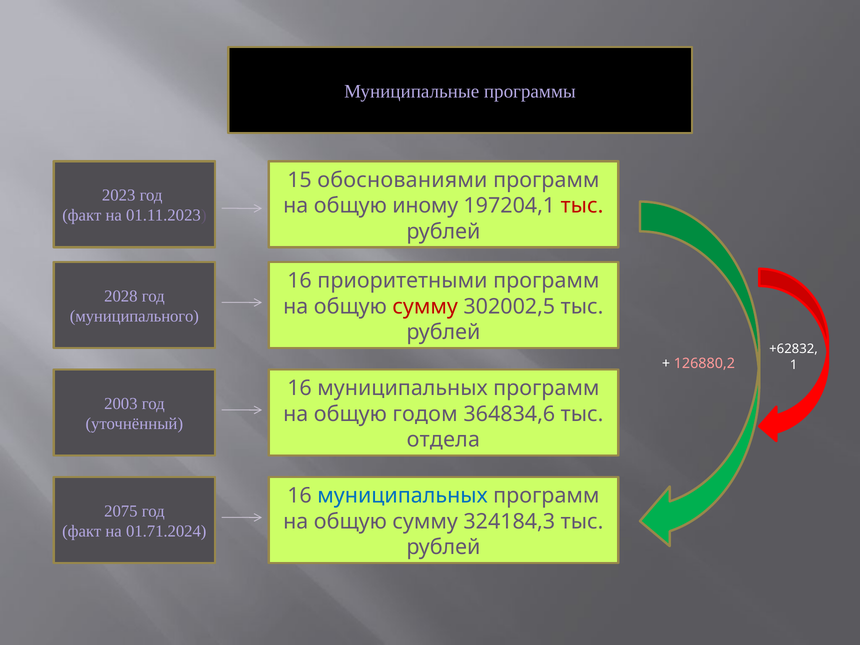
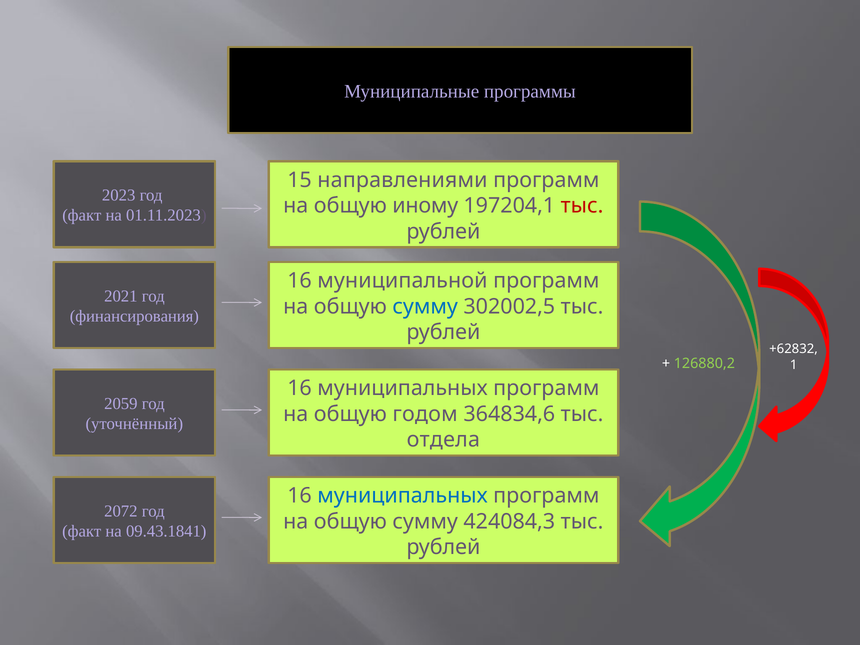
обоснованиями: обоснованиями -> направлениями (402, 180)
приоритетными: приоритетными -> муниципальной (402, 281)
2028: 2028 -> 2021 (121, 296)
сумму colour: red -> blue (425, 307)
муниципального: муниципального -> финансирования (134, 316)
126880,2 colour: pink -> light green (704, 363)
2003: 2003 -> 2059 (121, 404)
2075: 2075 -> 2072 (121, 511)
324184,3: 324184,3 -> 424084,3 (509, 522)
01.71.2024: 01.71.2024 -> 09.43.1841 (166, 531)
